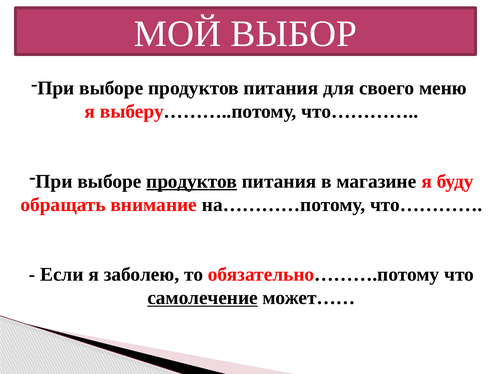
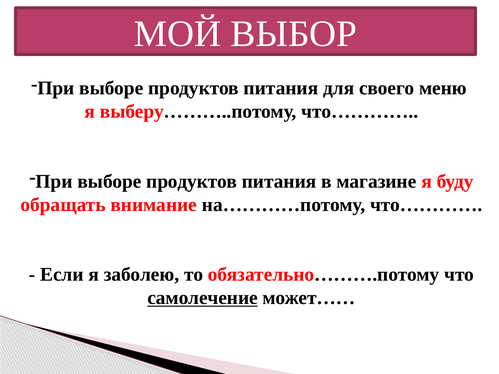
продуктов underline: present -> none (192, 181)
